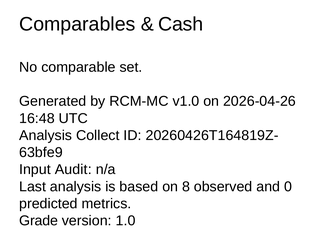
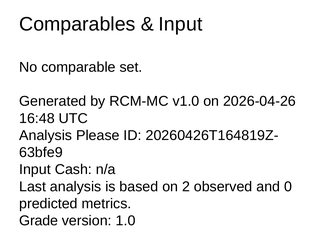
Cash: Cash -> Input (180, 24)
Collect: Collect -> Please (98, 135)
Audit: Audit -> Cash (73, 170)
8: 8 -> 2 (186, 187)
